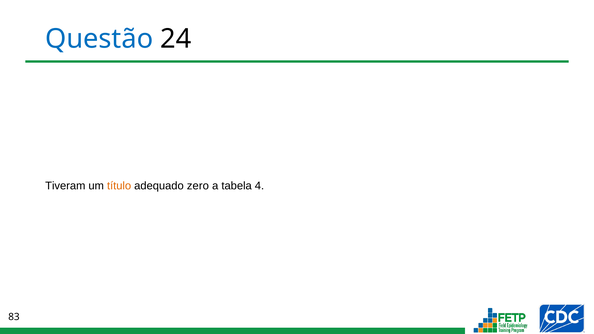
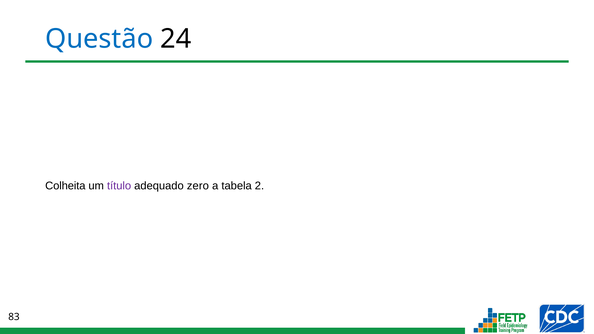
Tiveram: Tiveram -> Colheita (65, 186)
título colour: orange -> purple (119, 186)
4: 4 -> 2 (259, 186)
